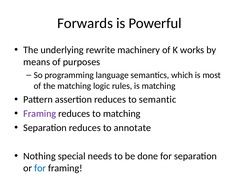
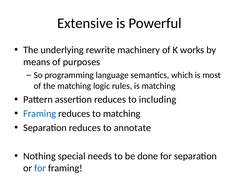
Forwards: Forwards -> Extensive (85, 23)
semantic: semantic -> including (158, 99)
Framing colour: purple -> blue (40, 113)
